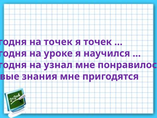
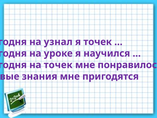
на точек: точек -> узнал (58, 42)
на узнал: узнал -> точек (58, 65)
